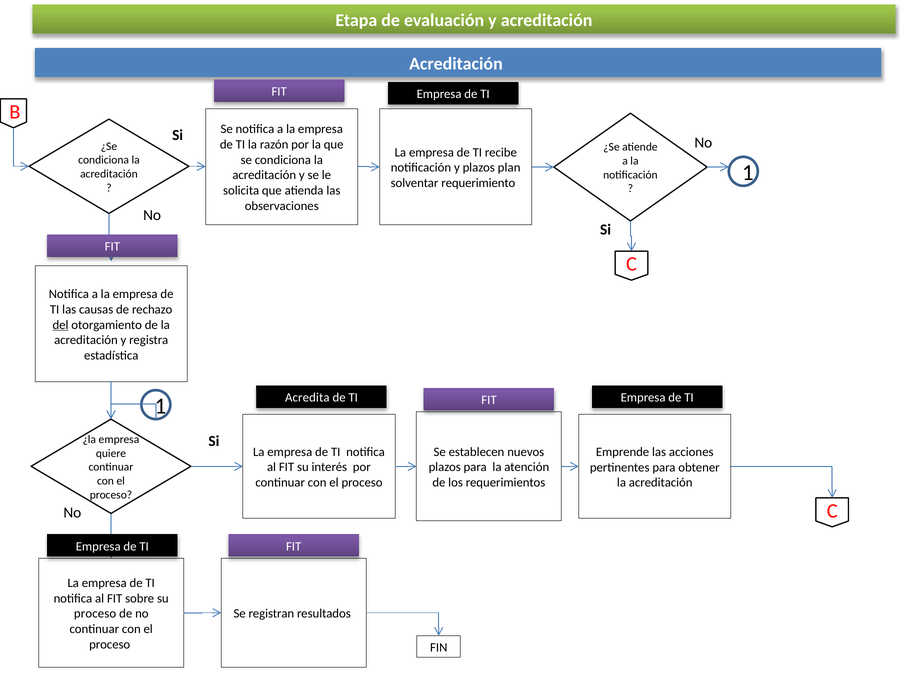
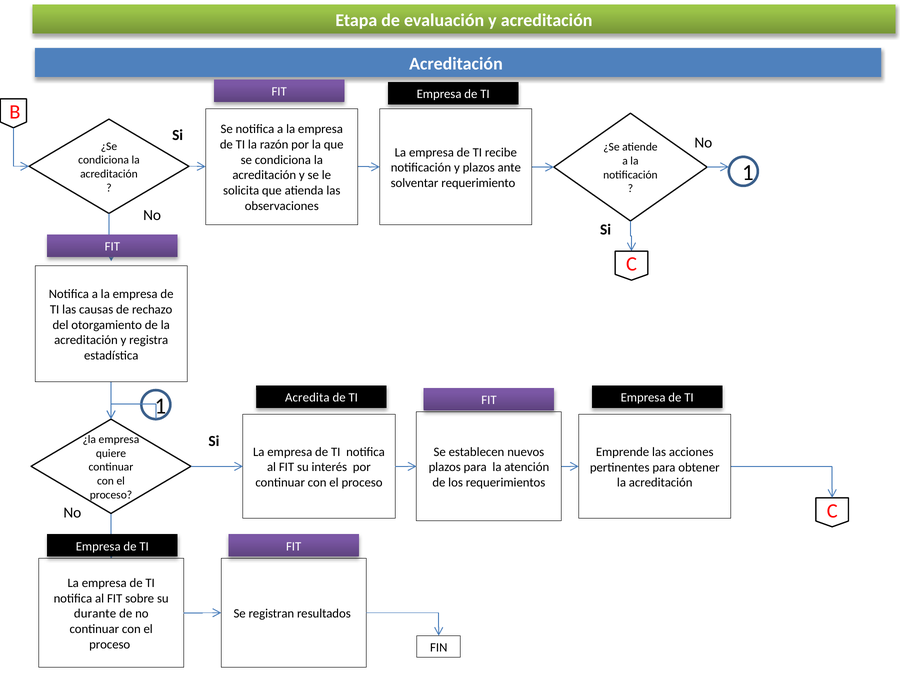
plan: plan -> ante (509, 168)
del underline: present -> none (61, 325)
proceso: proceso -> durante (95, 613)
